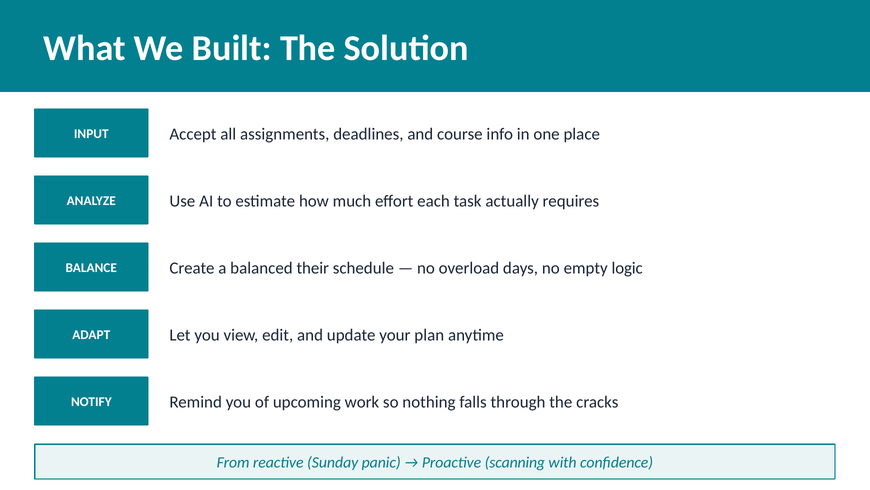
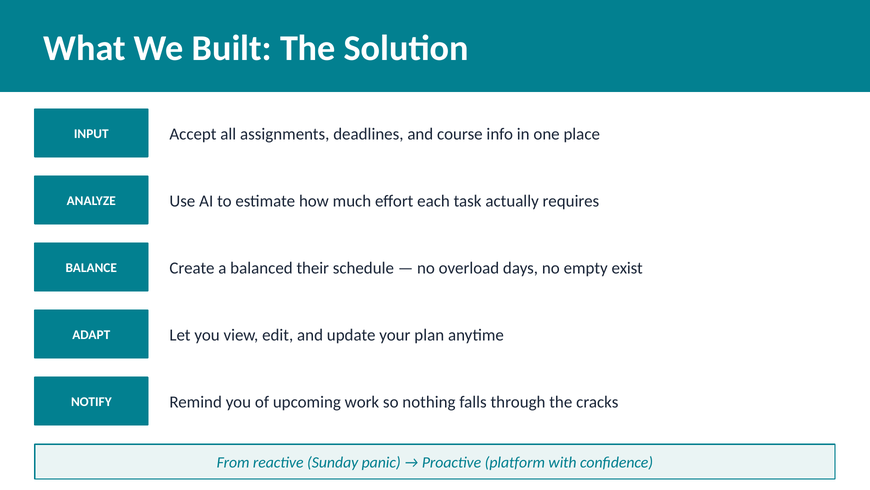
logic: logic -> exist (627, 268)
scanning: scanning -> platform (515, 462)
